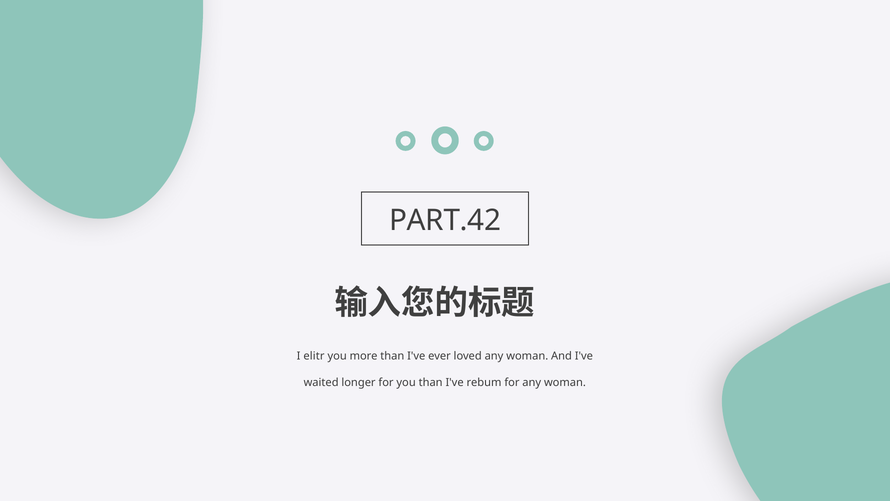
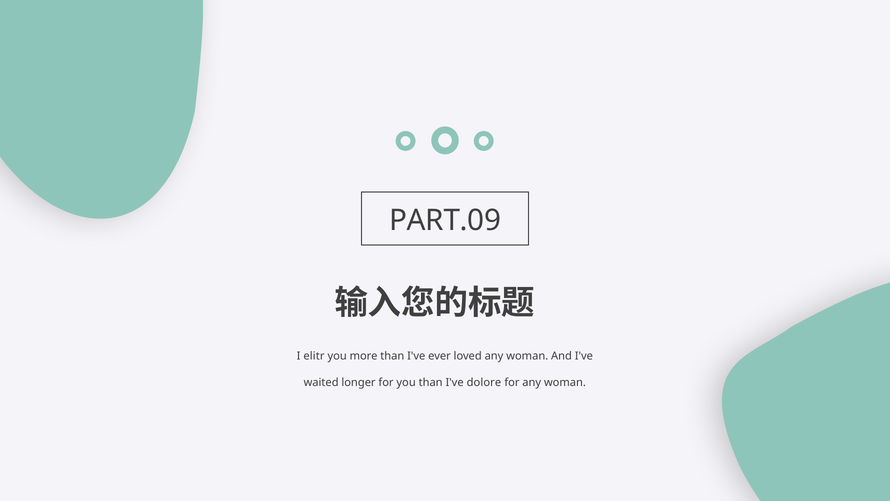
PART.42: PART.42 -> PART.09 (445, 220)
rebum: rebum -> dolore (484, 382)
